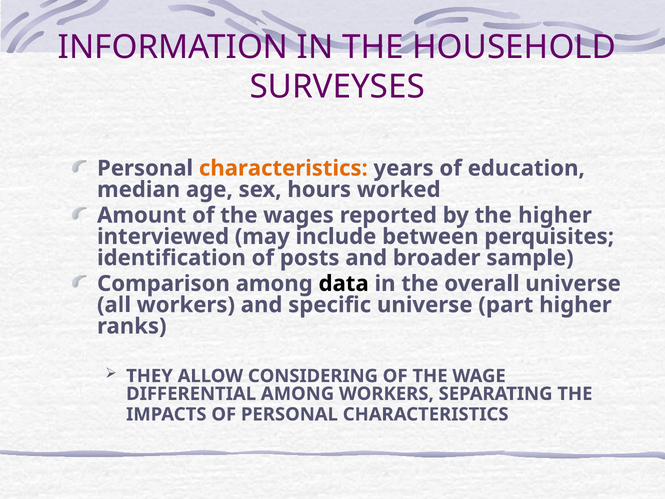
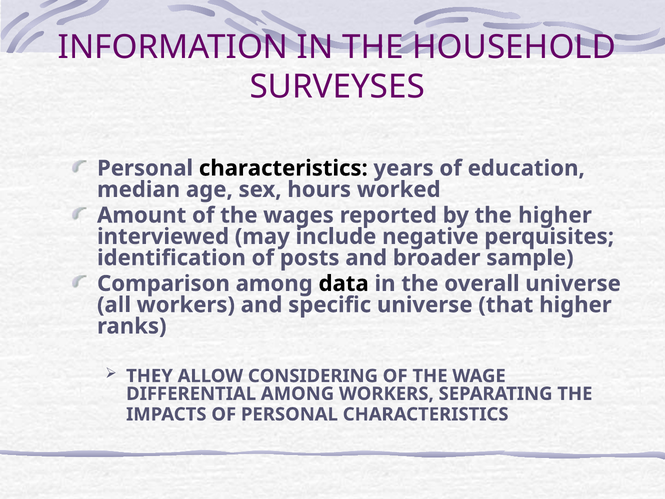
characteristics colour: orange -> black (283, 168)
between: between -> negative (430, 236)
part: part -> that (506, 305)
